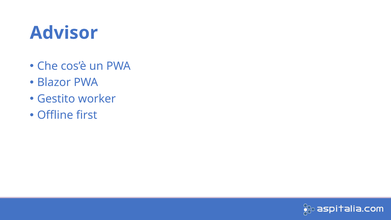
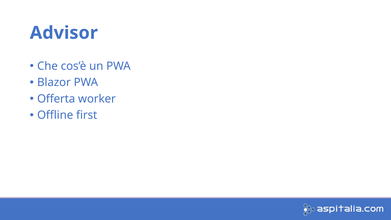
Gestito: Gestito -> Offerta (56, 99)
